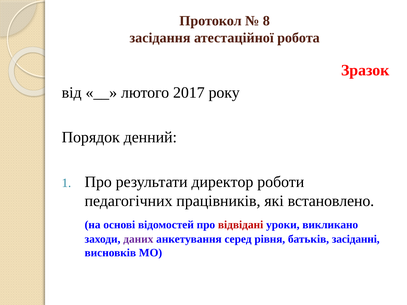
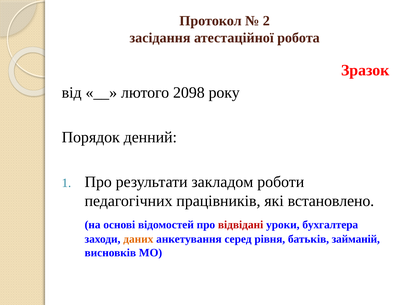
8: 8 -> 2 (266, 21)
2017: 2017 -> 2098 (189, 93)
директор: директор -> закладом (222, 182)
викликано: викликано -> бухгалтера (330, 225)
даних colour: purple -> orange (138, 239)
засіданні: засіданні -> займаній (356, 239)
